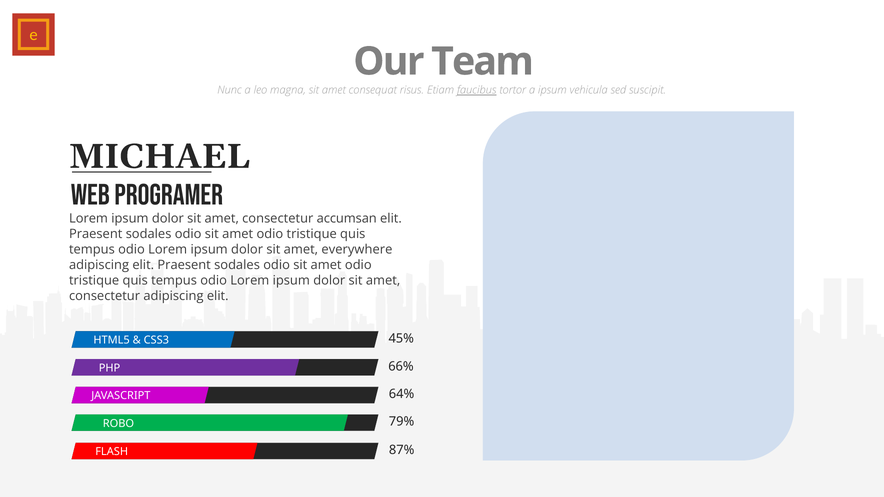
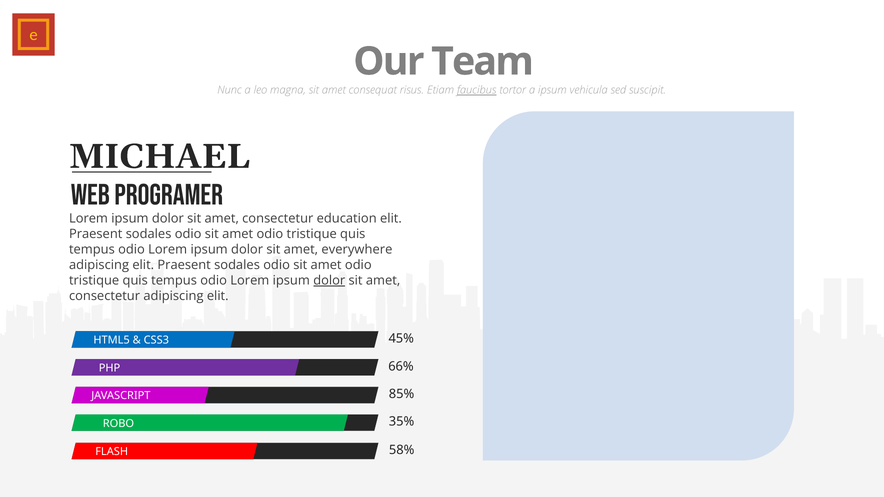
accumsan: accumsan -> education (347, 219)
dolor underline: none -> present (329, 281)
64%: 64% -> 85% (402, 394)
79%: 79% -> 35% (402, 422)
87%: 87% -> 58% (402, 450)
